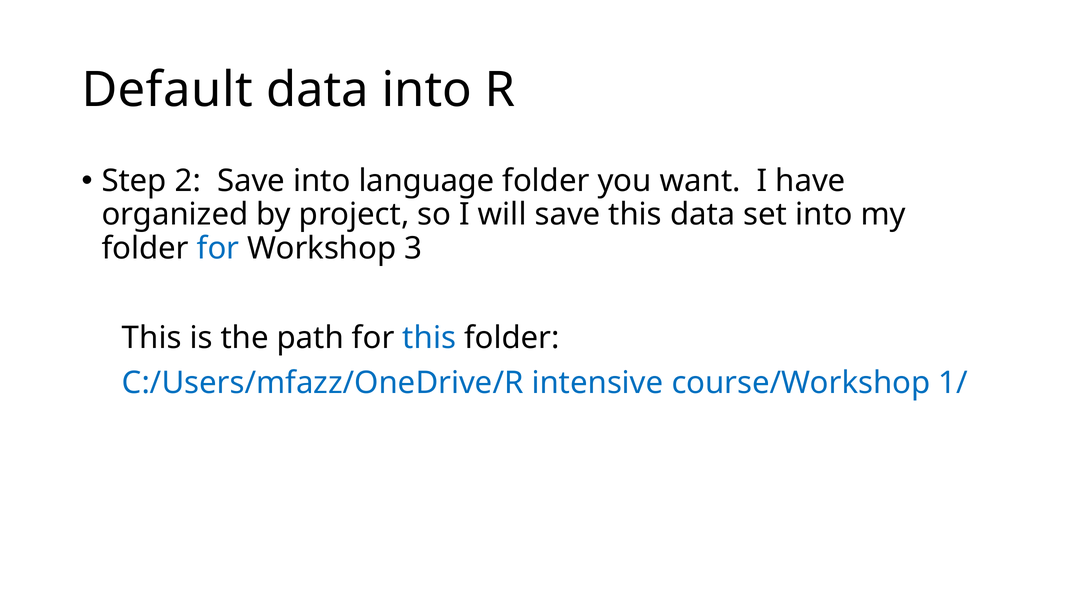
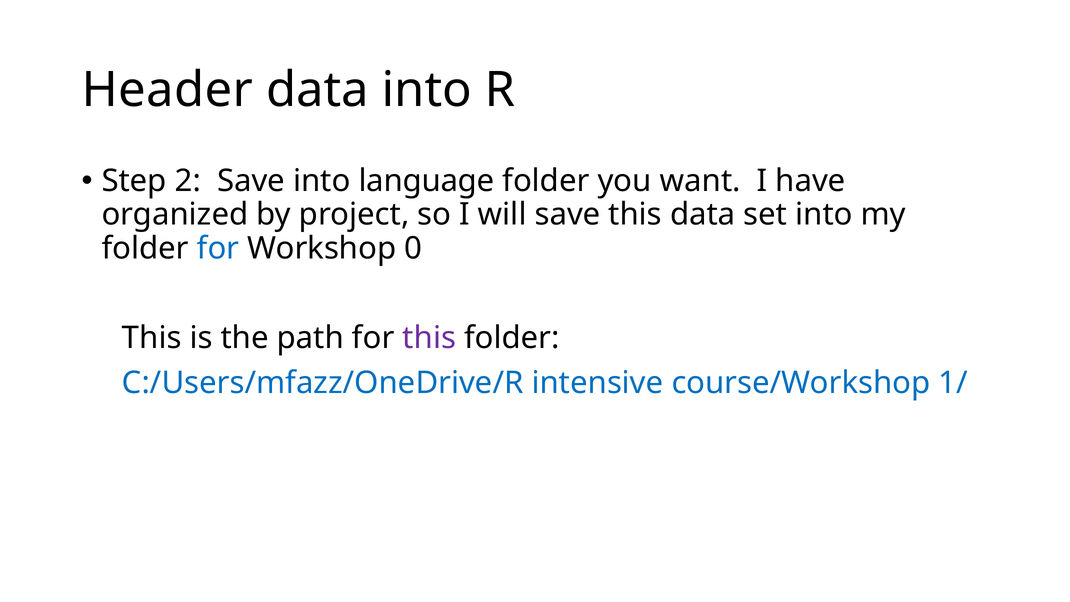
Default: Default -> Header (167, 90)
3: 3 -> 0 (413, 248)
this colour: blue -> purple (429, 338)
